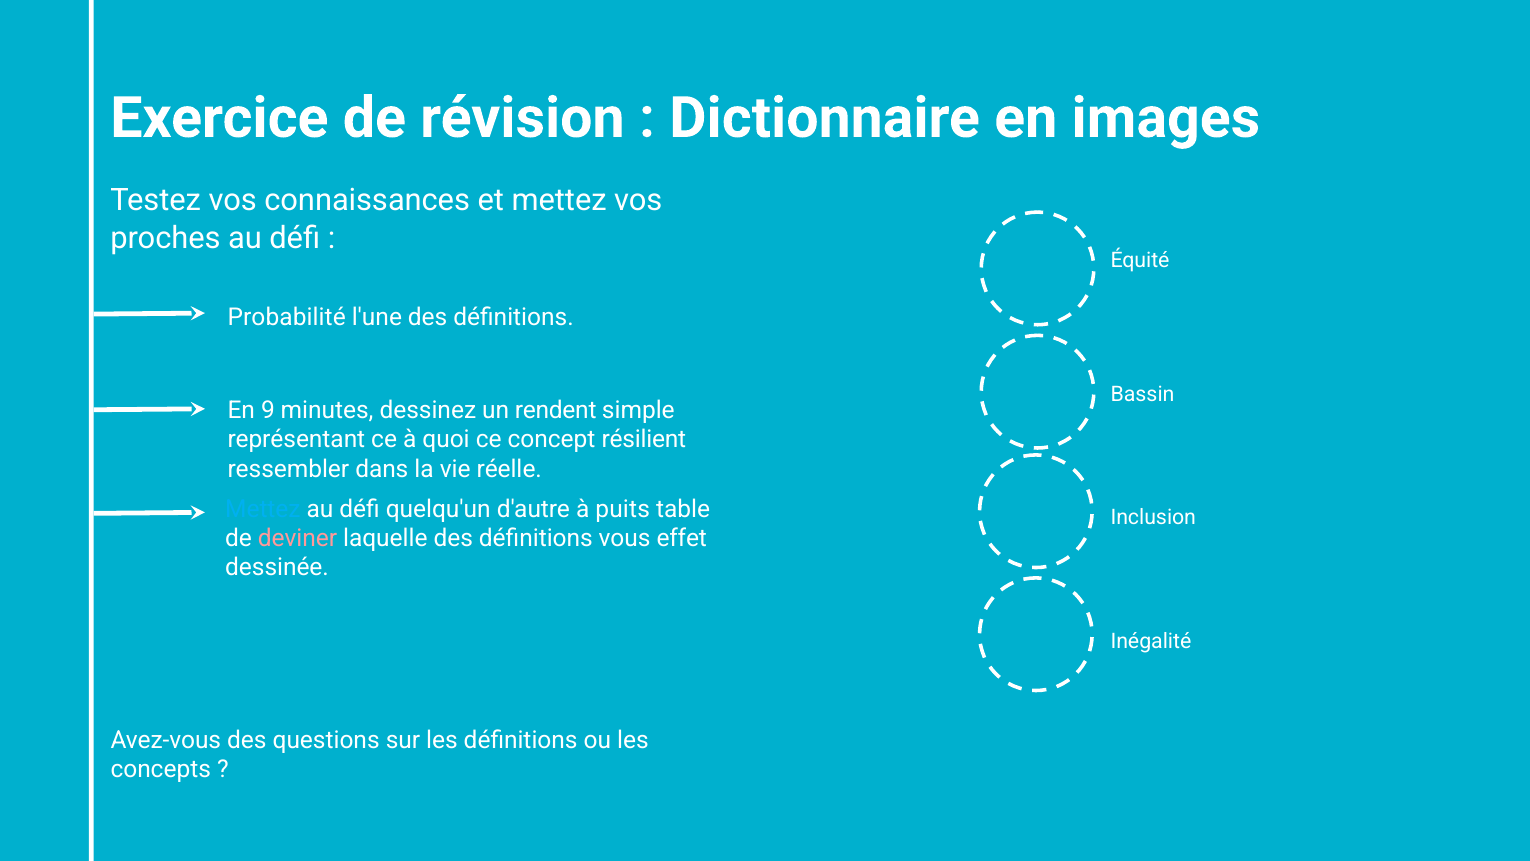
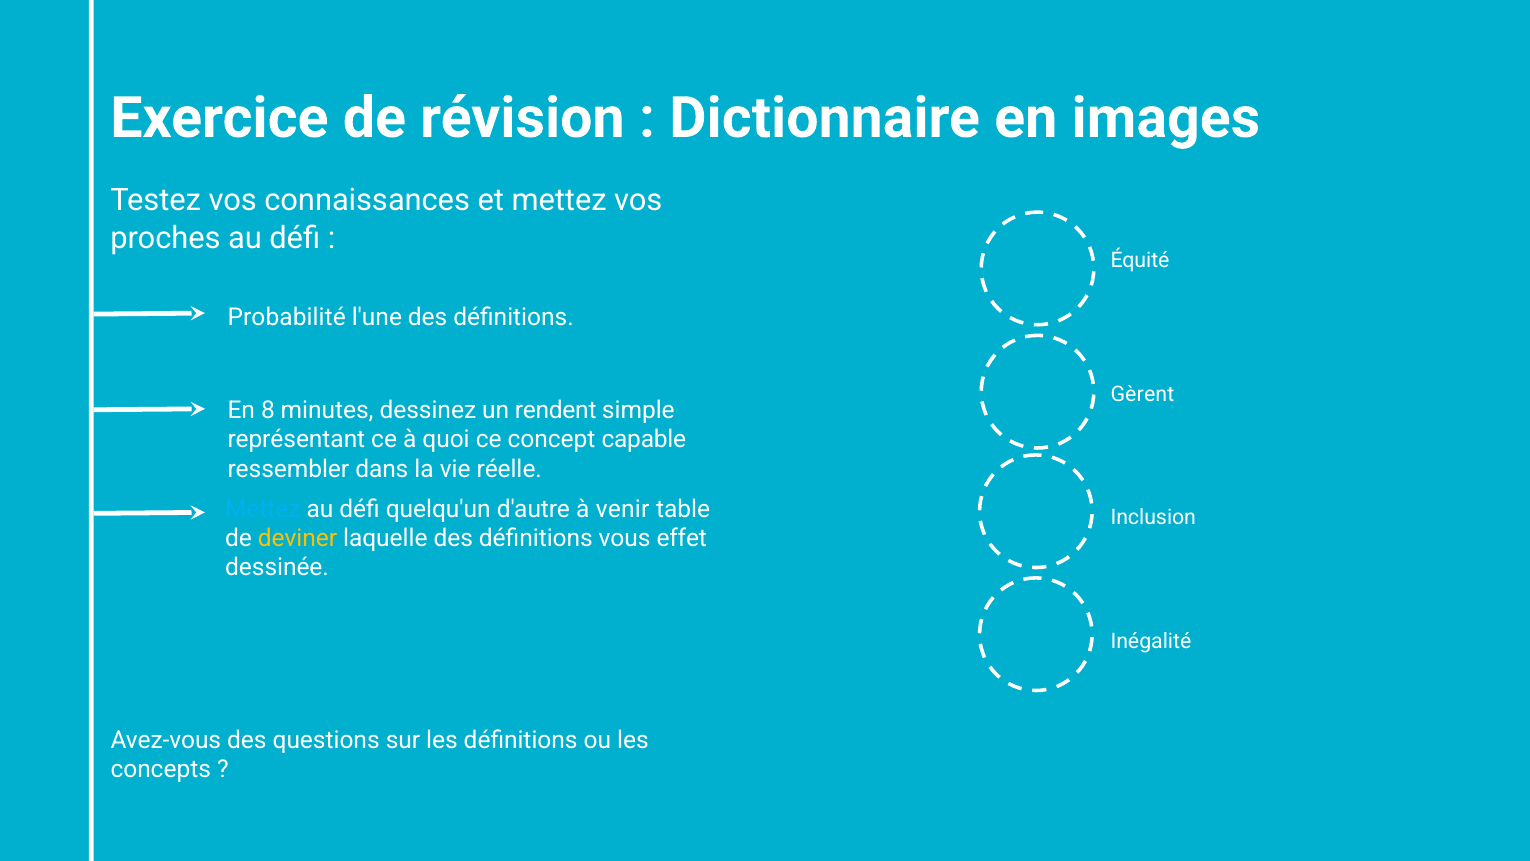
Bassin: Bassin -> Gèrent (1142, 394)
9: 9 -> 8 (268, 410)
résilient: résilient -> capable (644, 440)
puits: puits -> venir (623, 509)
deviner colour: pink -> yellow (297, 538)
